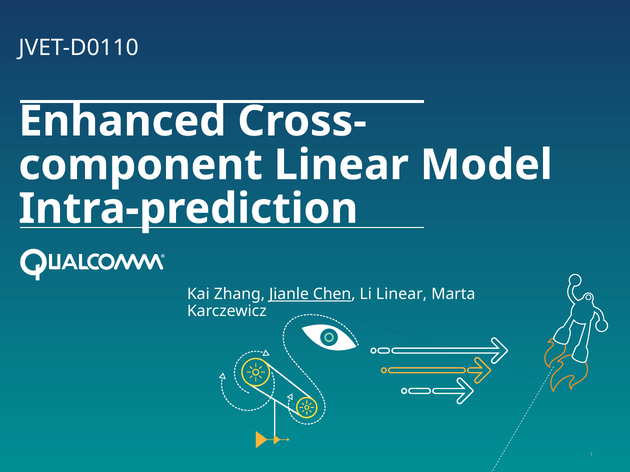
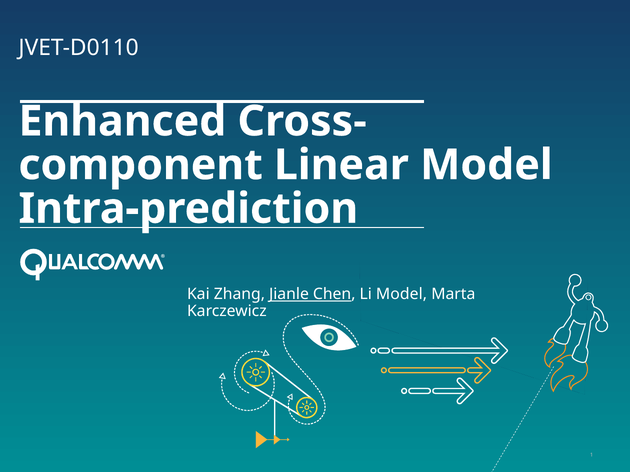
Li Linear: Linear -> Model (402, 294)
